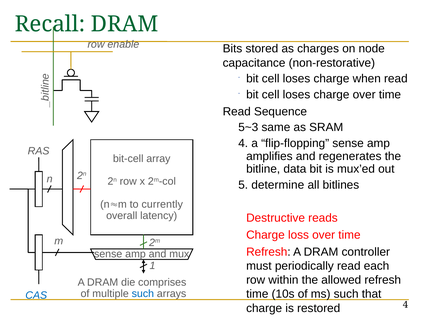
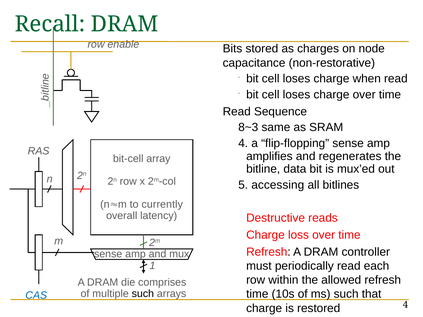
5~3: 5~3 -> 8~3 (248, 128)
determine: determine -> accessing (278, 185)
such colour: blue -> black (143, 294)
